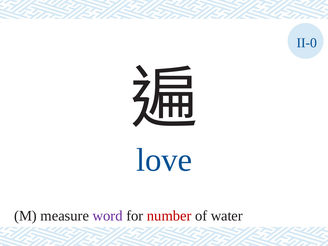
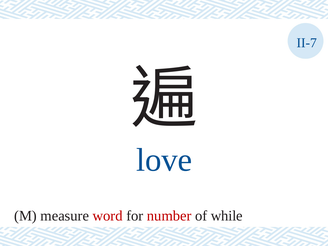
II-0: II-0 -> II-7 (307, 43)
word colour: purple -> red (108, 216)
water: water -> while (227, 216)
